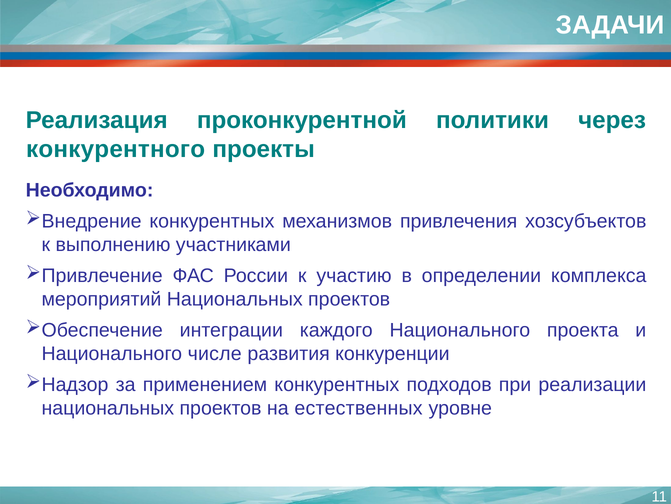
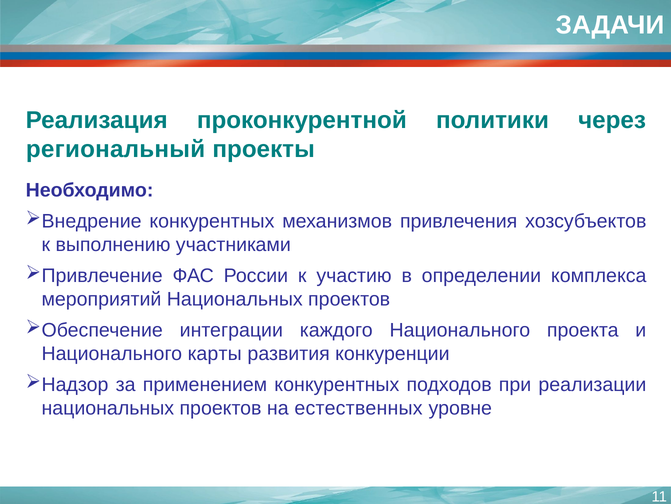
конкурентного: конкурентного -> региональный (116, 149)
числе: числе -> карты (215, 353)
